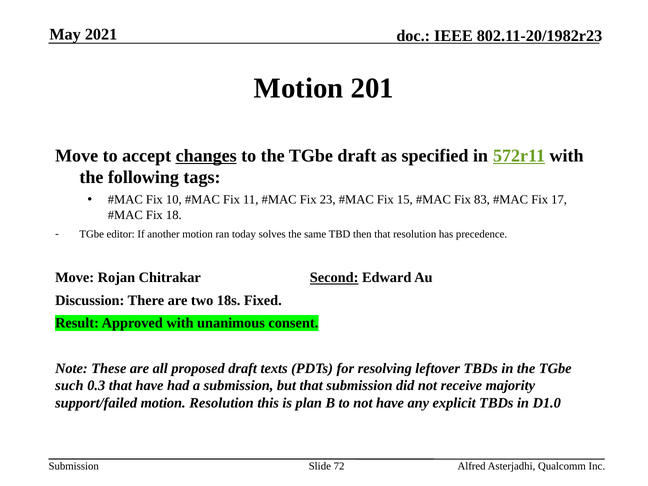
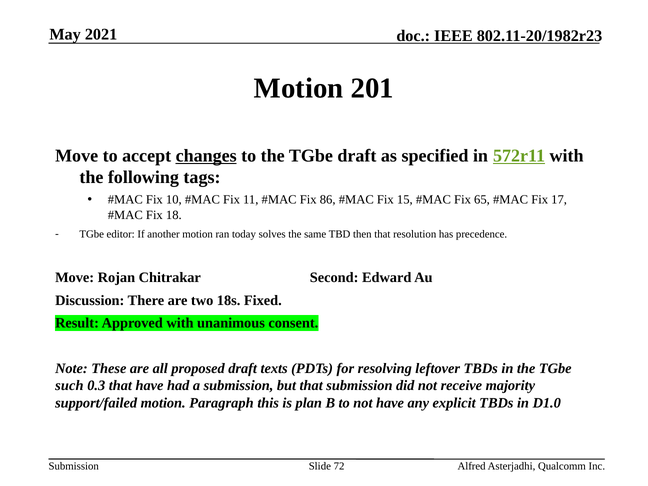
23: 23 -> 86 (328, 200)
83: 83 -> 65 (482, 200)
Second underline: present -> none (334, 278)
motion Resolution: Resolution -> Paragraph (222, 403)
